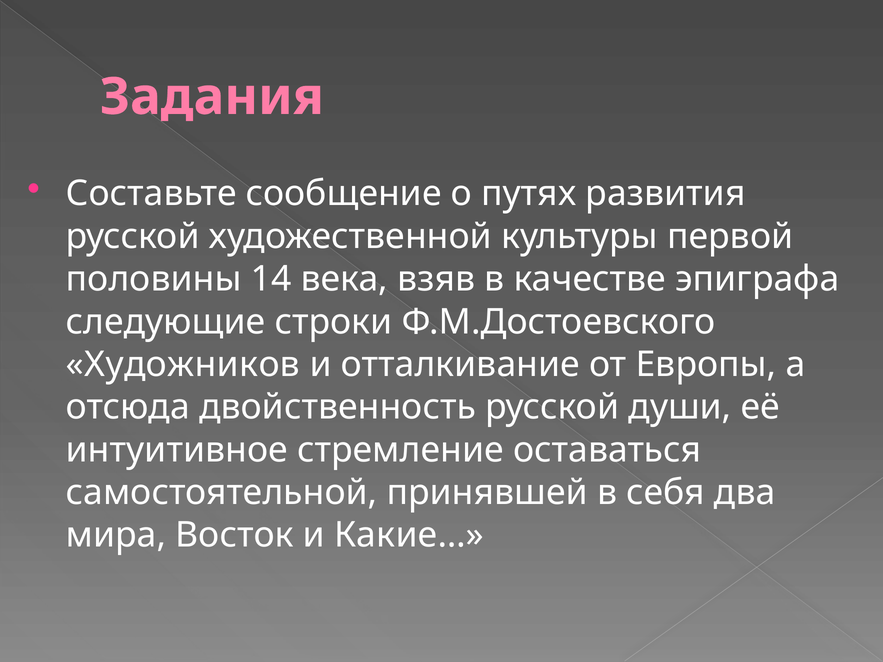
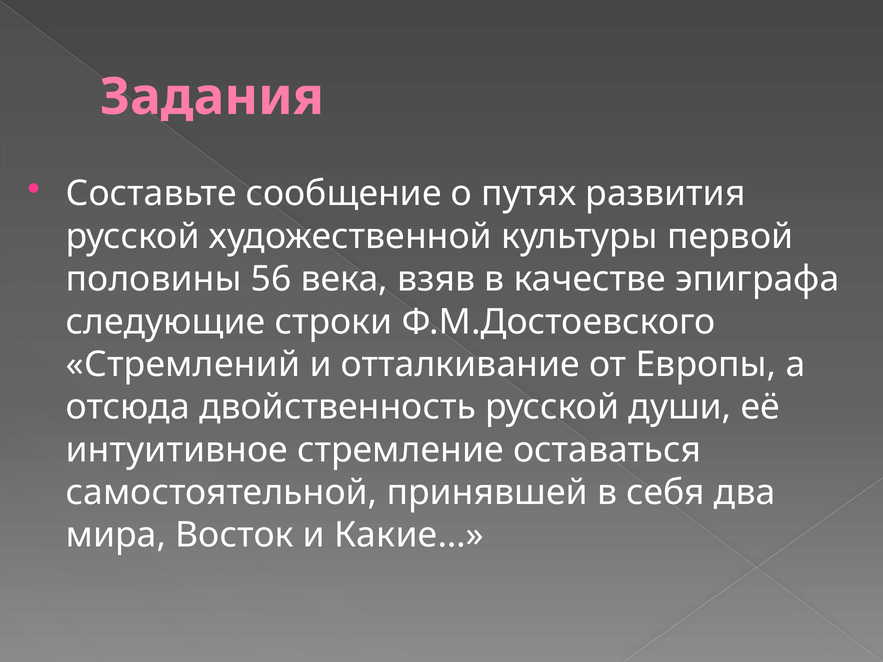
14: 14 -> 56 (271, 279)
Художников: Художников -> Стремлений (183, 365)
